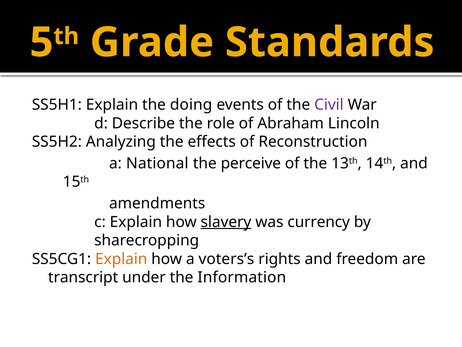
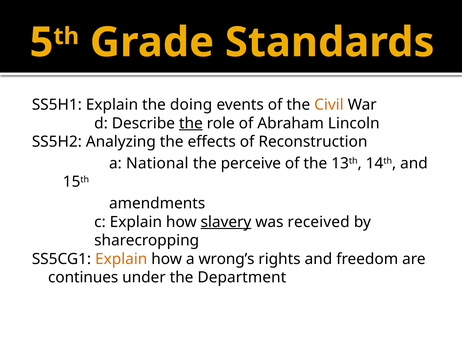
Civil colour: purple -> orange (329, 105)
the underline: none -> present (191, 123)
currency: currency -> received (319, 222)
voters’s: voters’s -> wrong’s (227, 259)
transcript: transcript -> continues (83, 277)
Information: Information -> Department (242, 277)
